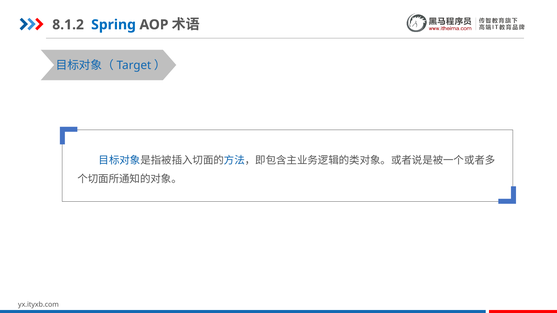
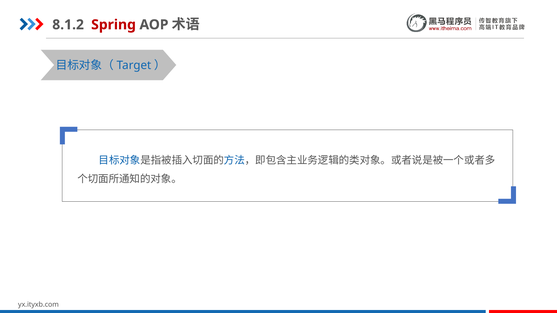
Spring colour: blue -> red (114, 25)
